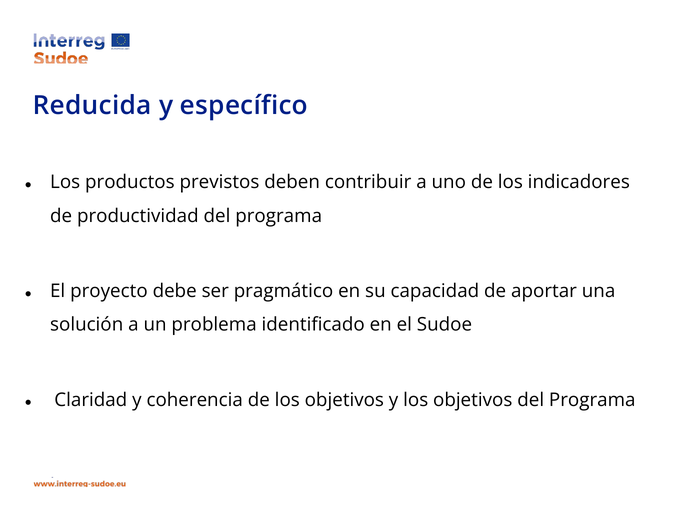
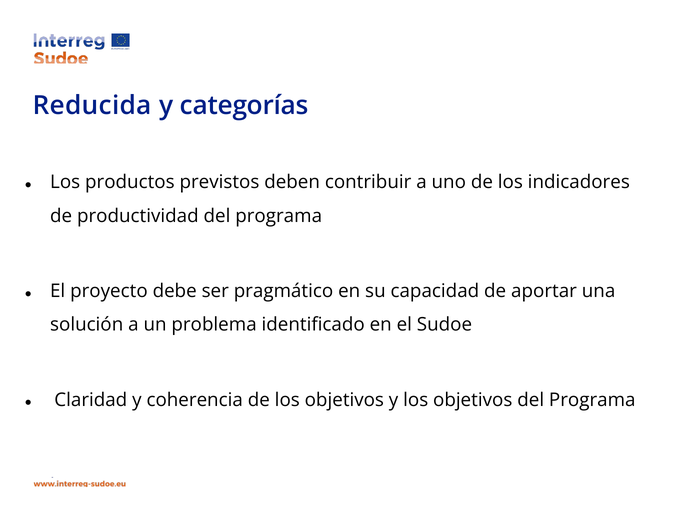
específico: específico -> categorías (244, 105)
